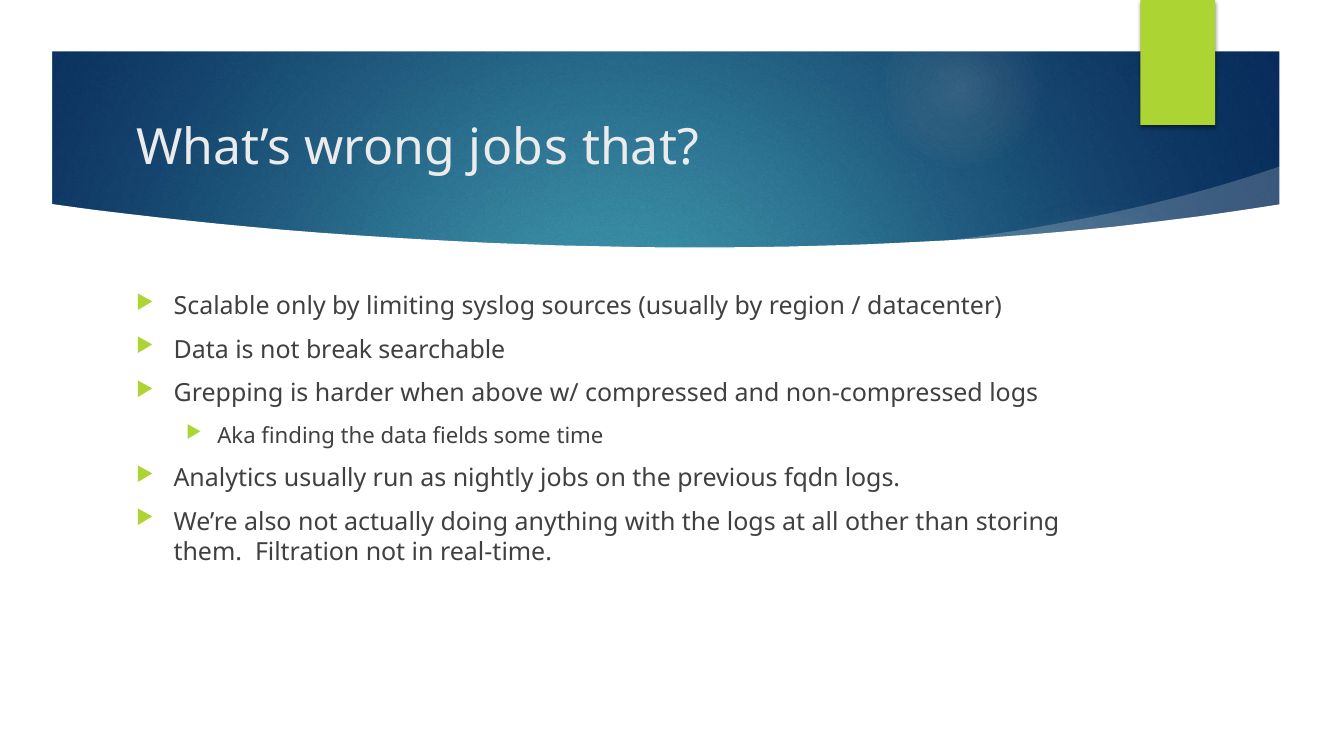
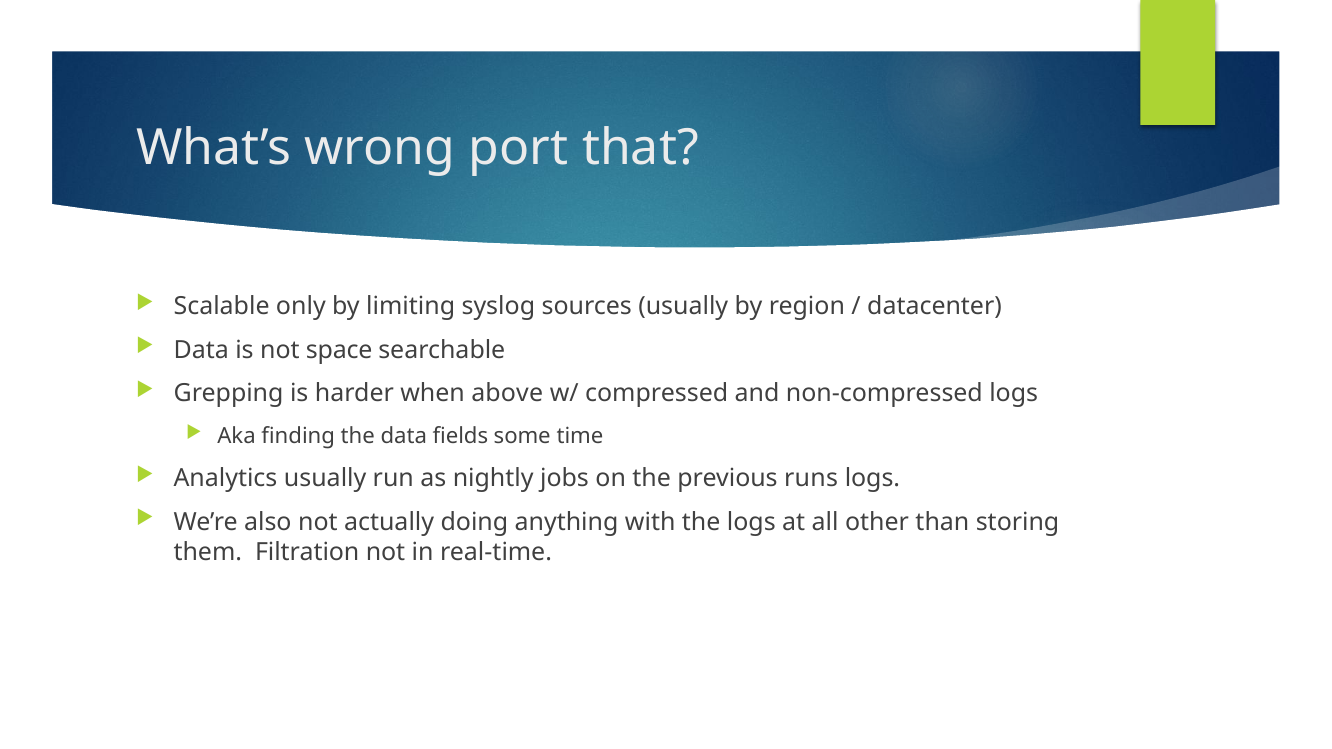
wrong jobs: jobs -> port (518, 148)
break: break -> space (339, 350)
fqdn: fqdn -> runs (811, 478)
